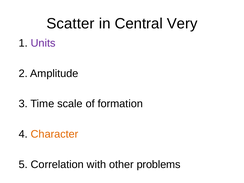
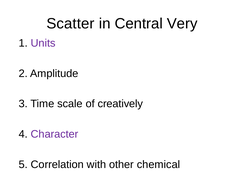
formation: formation -> creatively (120, 104)
Character colour: orange -> purple (55, 134)
problems: problems -> chemical (158, 165)
